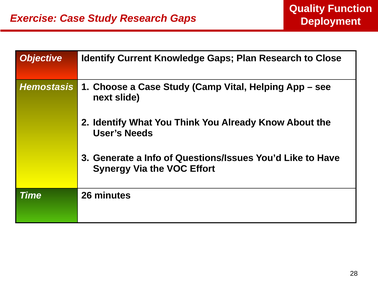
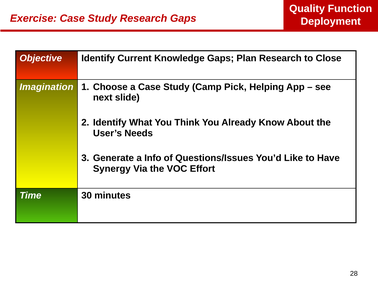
Hemostasis: Hemostasis -> Imagination (46, 87)
Vital: Vital -> Pick (235, 87)
26: 26 -> 30 (87, 195)
